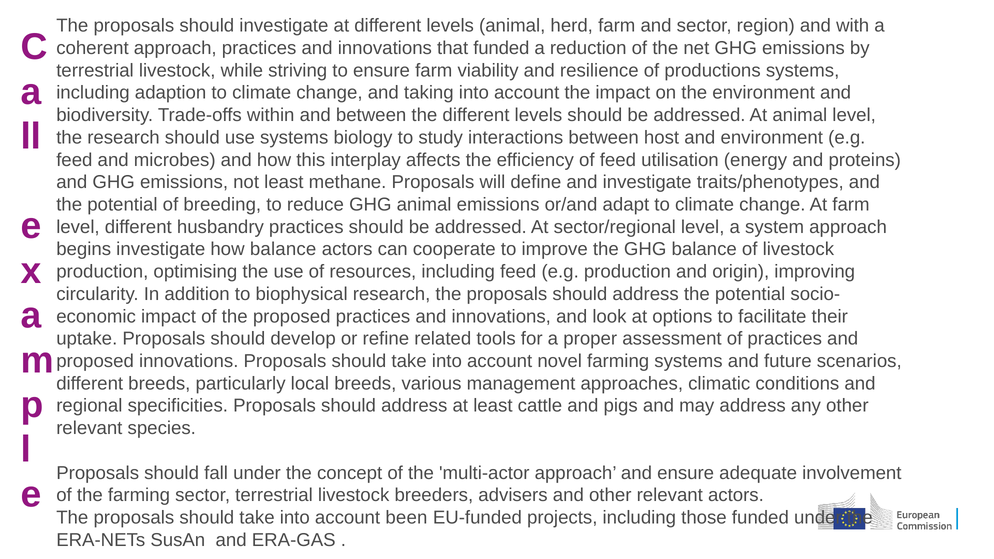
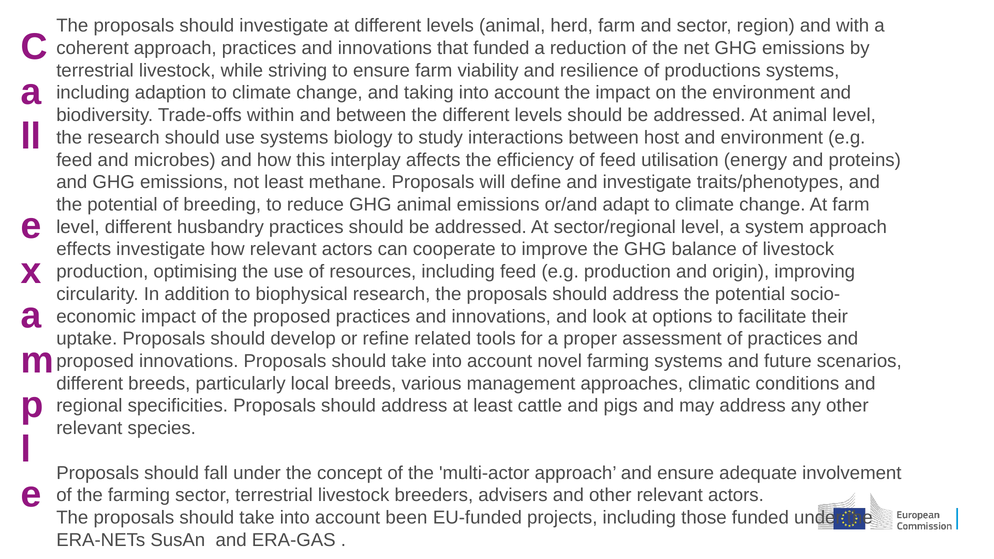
begins: begins -> effects (84, 249)
how balance: balance -> relevant (283, 249)
